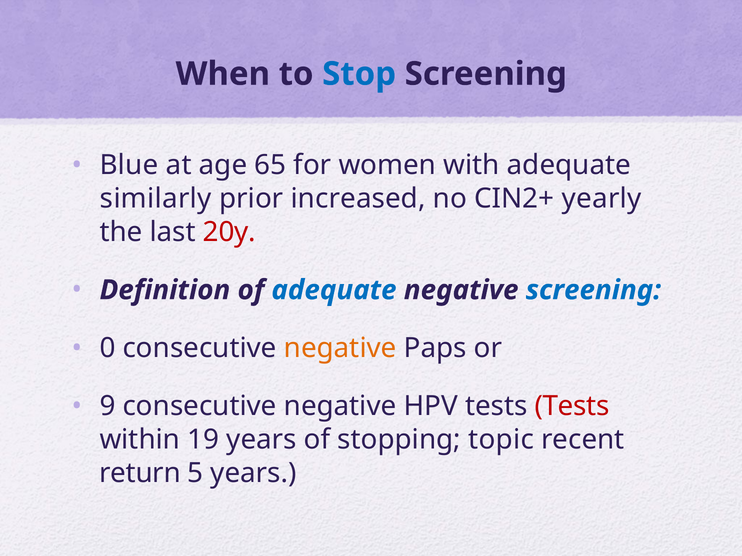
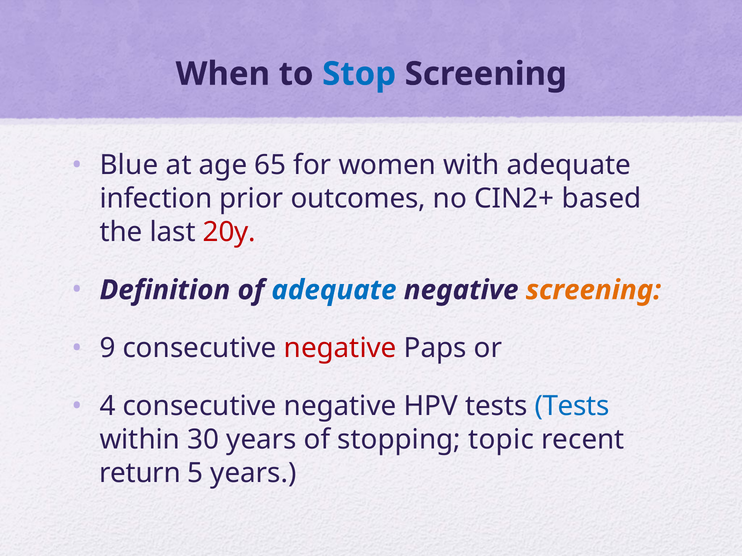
similarly: similarly -> infection (156, 199)
increased: increased -> outcomes (358, 199)
yearly: yearly -> based (602, 199)
screening colour: blue -> orange (593, 290)
0: 0 -> 9 (107, 348)
negative colour: orange -> red (340, 348)
9: 9 -> 4 (107, 407)
Tests colour: red -> blue (572, 407)
19: 19 -> 30 (203, 440)
